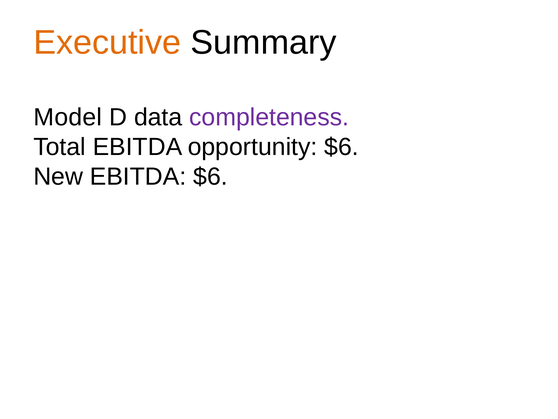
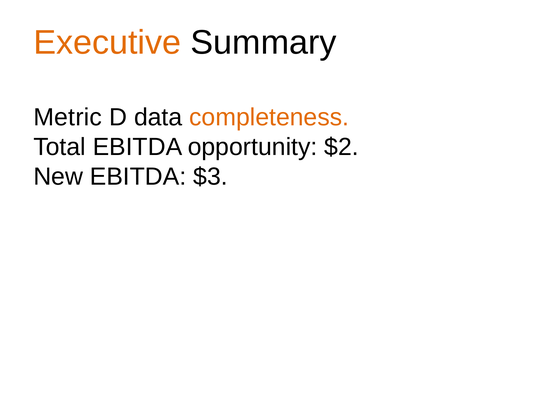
Model: Model -> Metric (68, 117)
completeness colour: purple -> orange (269, 117)
opportunity $6: $6 -> $2 (341, 147)
EBITDA $6: $6 -> $3 (211, 177)
